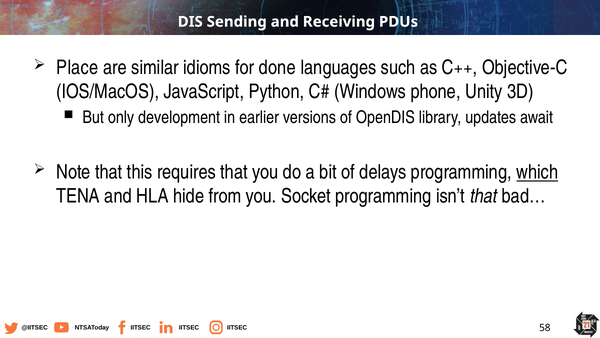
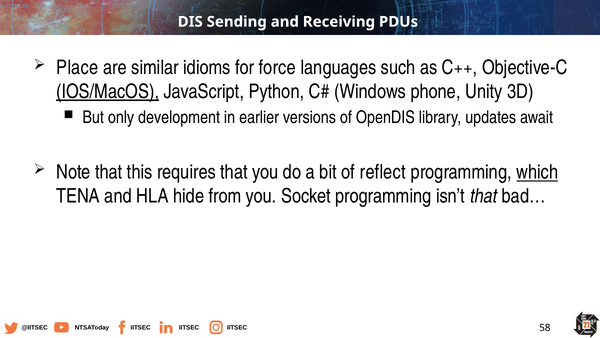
done: done -> force (277, 67)
IOS/MacOS underline: none -> present (108, 91)
delays: delays -> reflect (383, 172)
